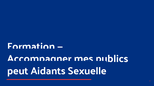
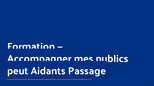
Sexuelle: Sexuelle -> Passage (87, 71)
